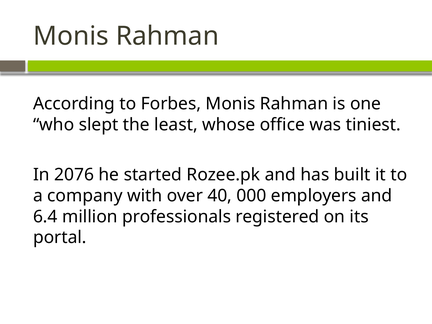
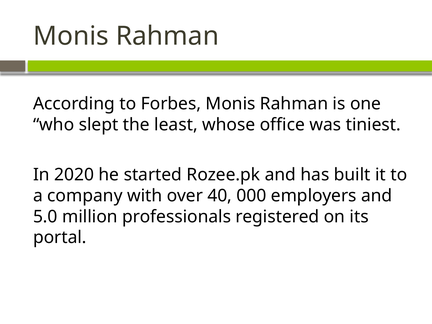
2076: 2076 -> 2020 (74, 175)
6.4: 6.4 -> 5.0 (45, 217)
